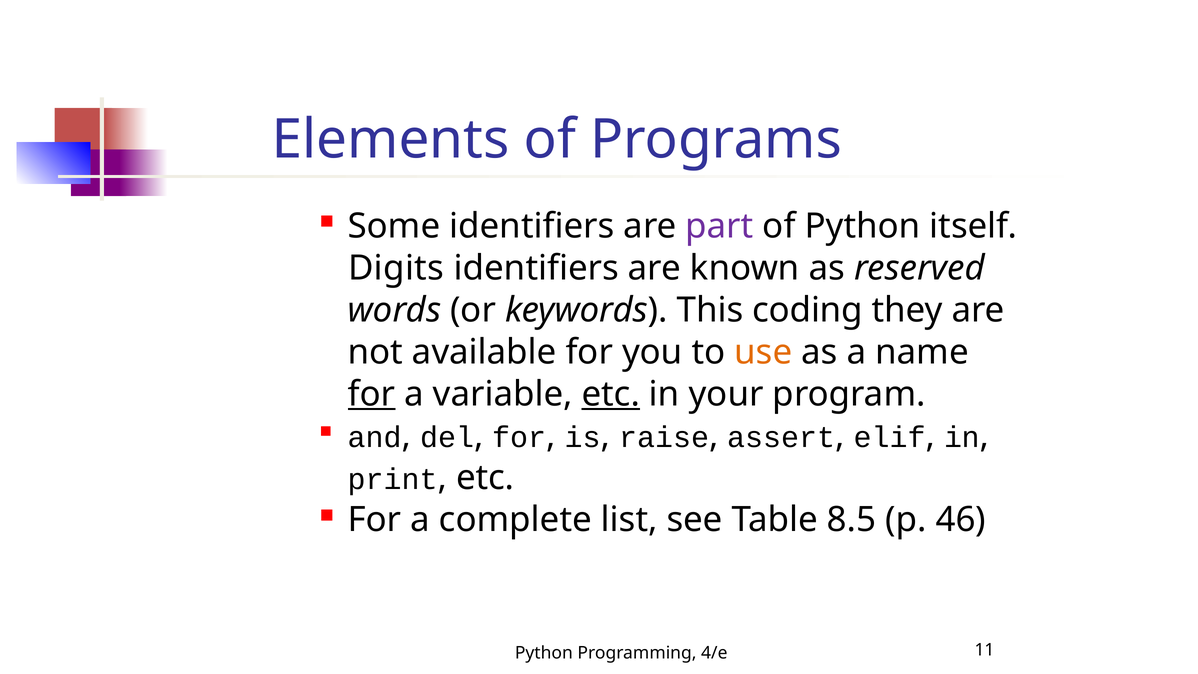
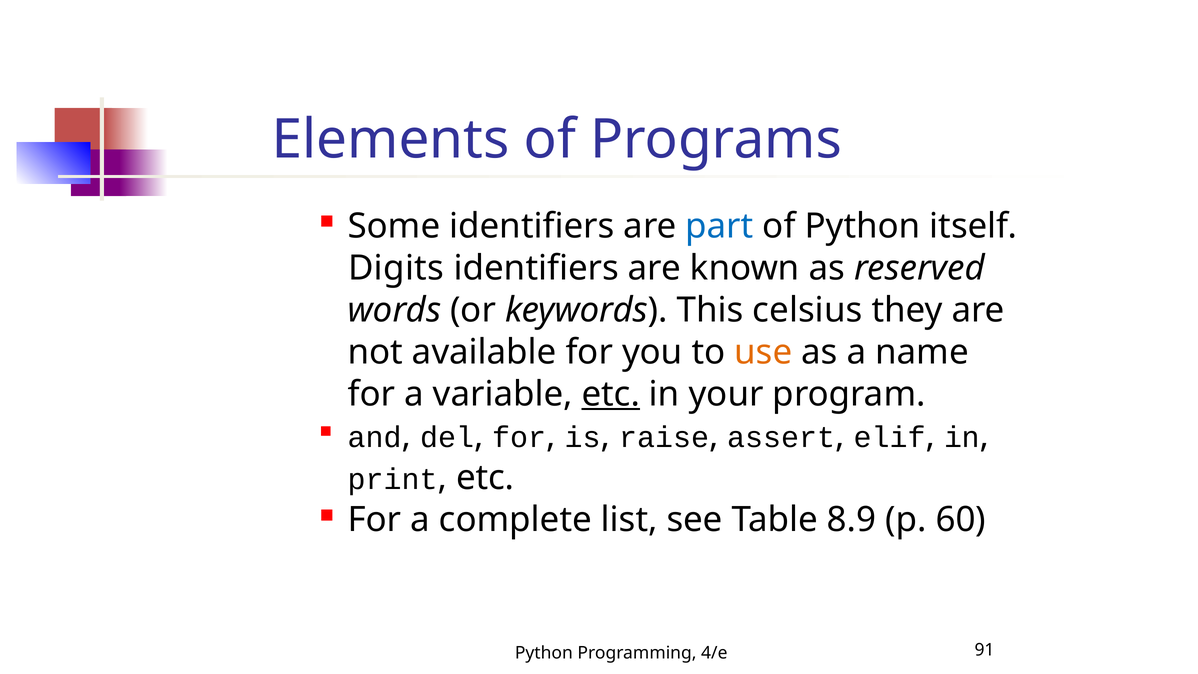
part colour: purple -> blue (719, 226)
coding: coding -> celsius (807, 310)
for underline: present -> none (372, 394)
8.5: 8.5 -> 8.9 (852, 520)
46: 46 -> 60 (961, 520)
11: 11 -> 91 (984, 650)
